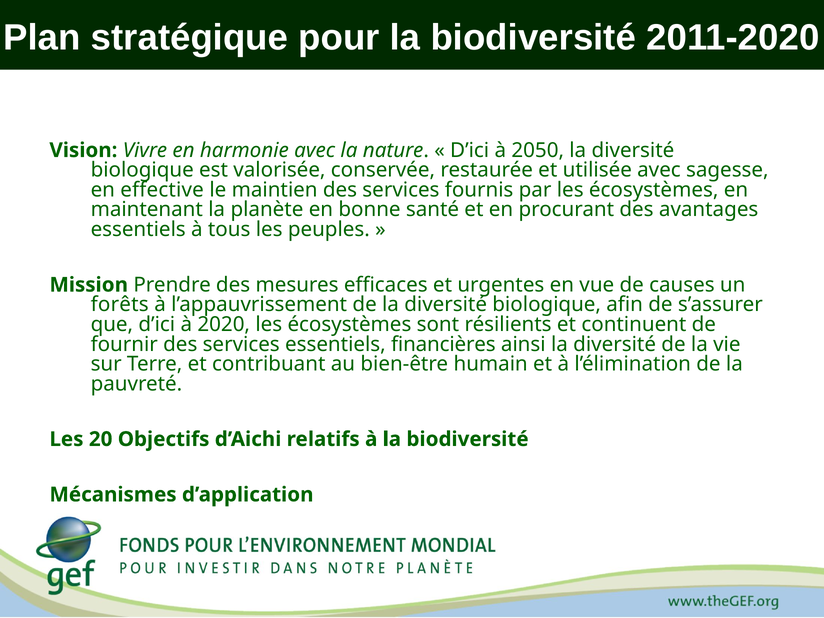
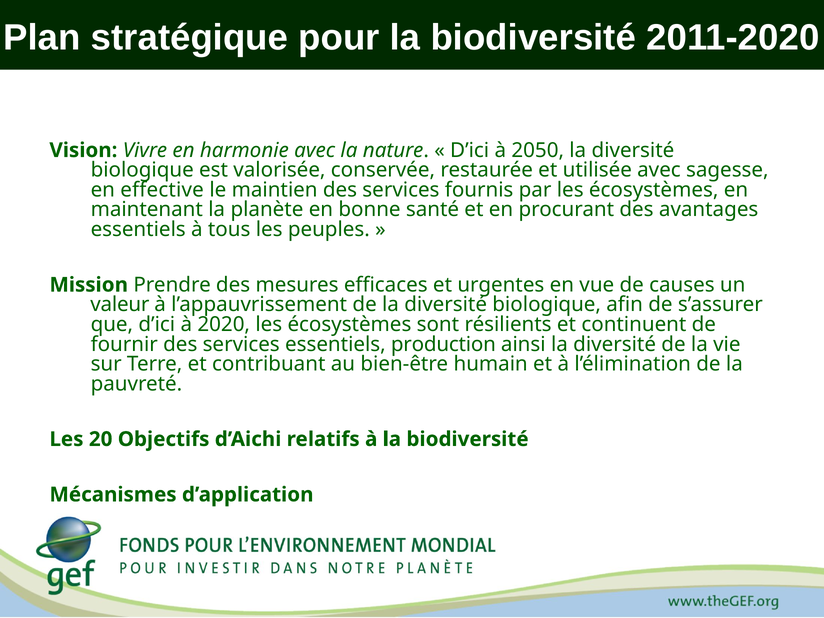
forêts: forêts -> valeur (120, 305)
financières: financières -> production (443, 344)
